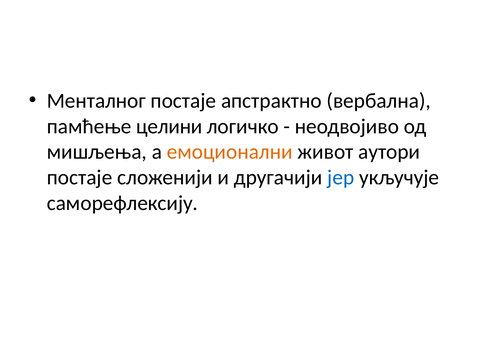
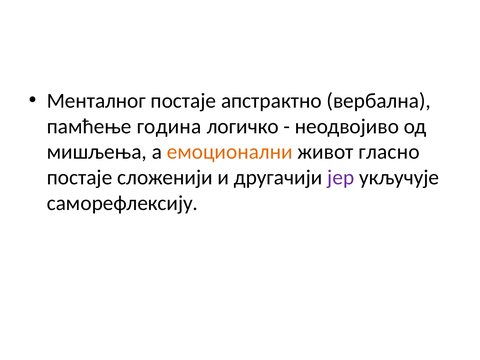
целини: целини -> година (169, 126)
аутори: аутори -> гласно (389, 152)
јер colour: blue -> purple (341, 178)
